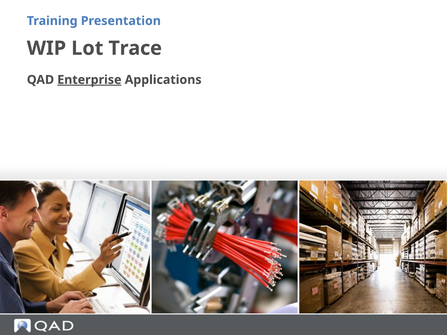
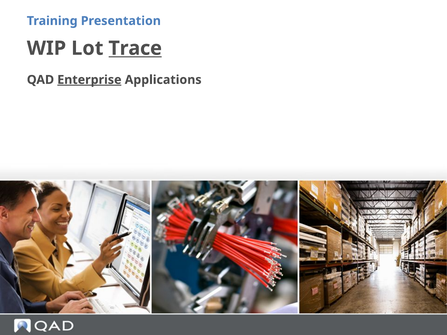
Trace underline: none -> present (135, 48)
